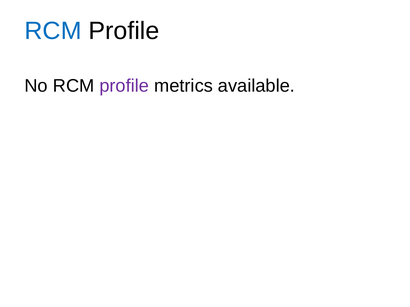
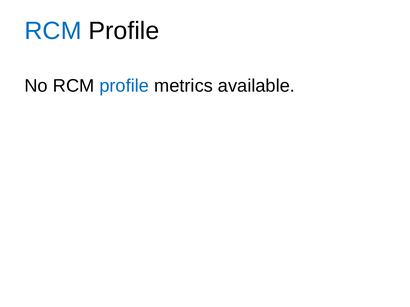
profile colour: purple -> blue (124, 86)
